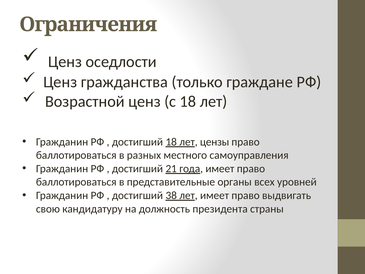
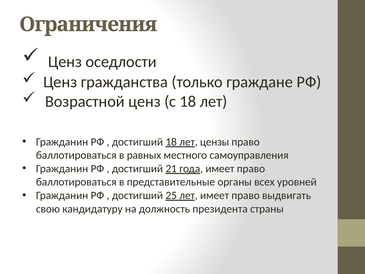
разных: разных -> равных (144, 155)
38: 38 -> 25 (171, 195)
